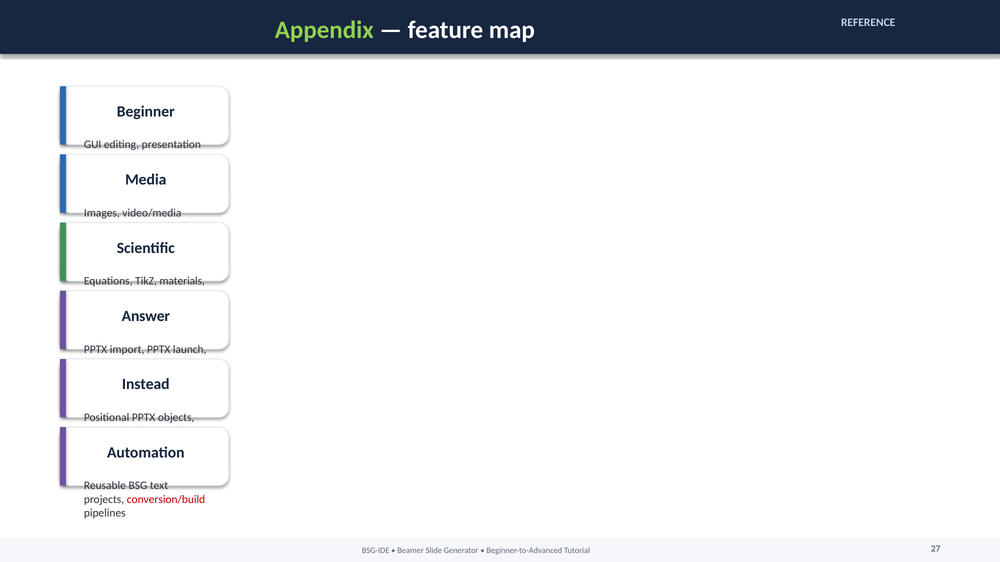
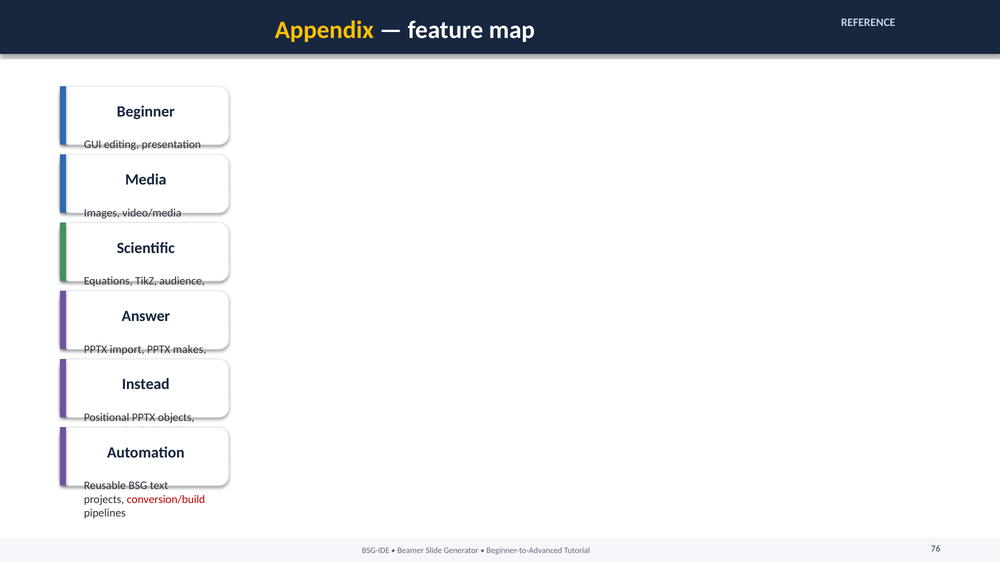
Appendix colour: light green -> yellow (324, 30)
materials: materials -> audience (182, 281)
launch: launch -> makes (190, 350)
27: 27 -> 76 (936, 549)
